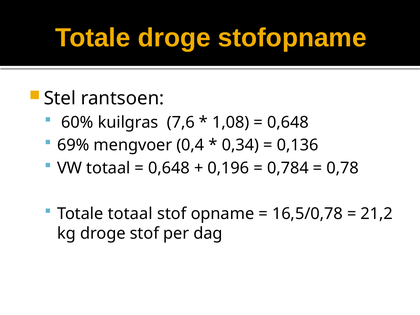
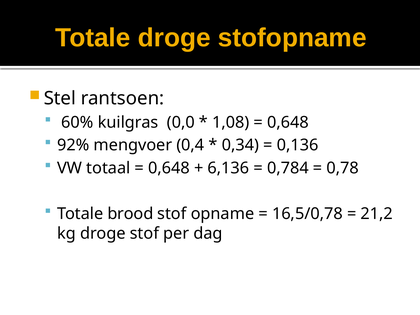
7,6: 7,6 -> 0,0 (181, 122)
69%: 69% -> 92% (73, 145)
0,196: 0,196 -> 6,136 (228, 168)
Totale totaal: totaal -> brood (130, 214)
